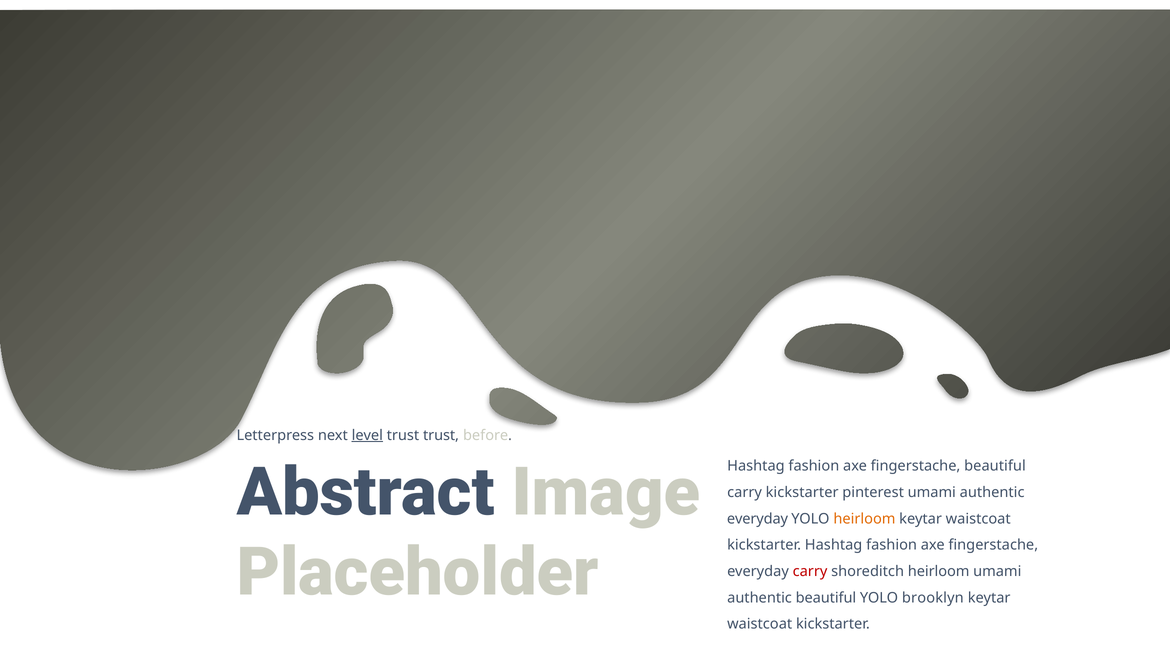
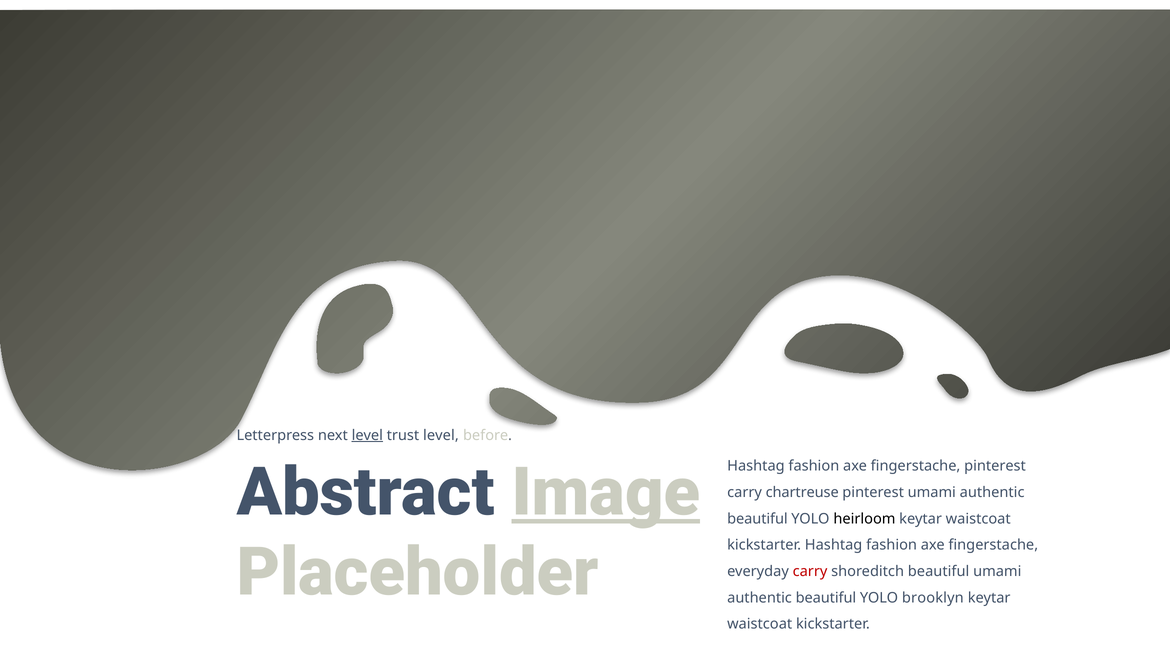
trust trust: trust -> level (441, 435)
fingerstache beautiful: beautiful -> pinterest (995, 466)
Image underline: none -> present (606, 493)
carry kickstarter: kickstarter -> chartreuse (802, 493)
everyday: everyday -> beautiful (757, 519)
heirloom colour: orange -> black (864, 519)
shoreditch heirloom: heirloom -> beautiful (939, 572)
